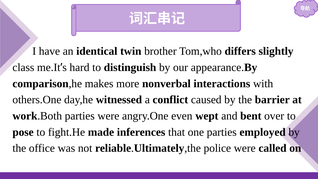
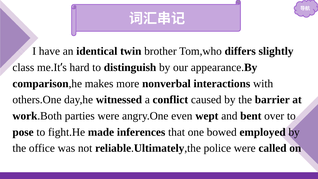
one parties: parties -> bowed (222, 132)
